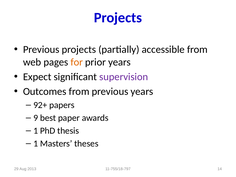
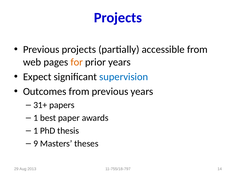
supervision colour: purple -> blue (124, 77)
92+: 92+ -> 31+ (40, 105)
9: 9 -> 1 (36, 118)
1: 1 -> 9 (36, 144)
